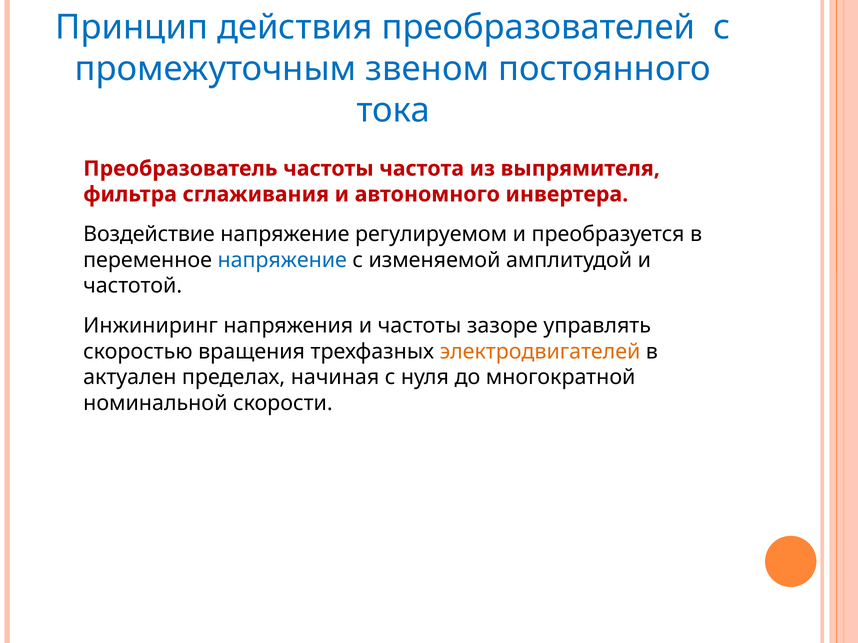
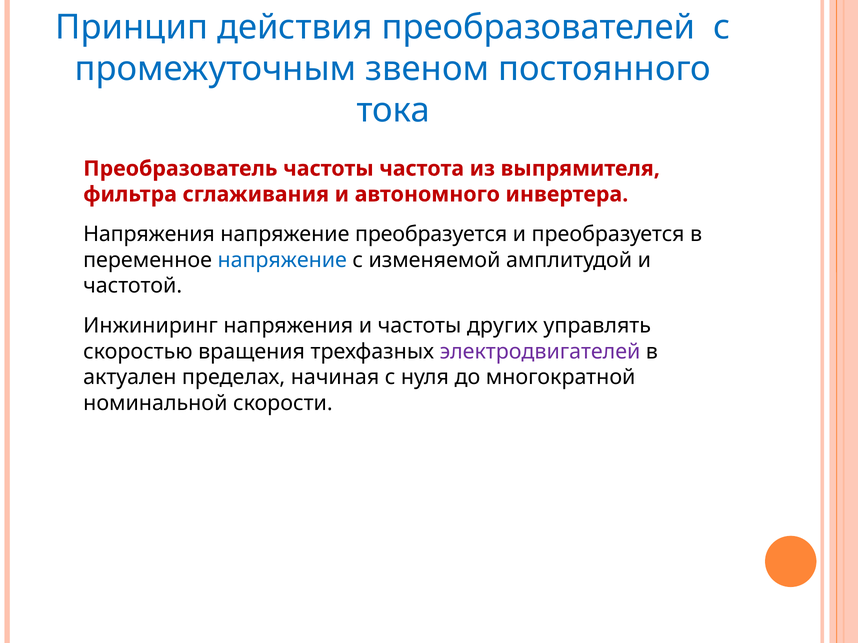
Воздействие: Воздействие -> Напряжения (149, 235)
напряжение регулируемом: регулируемом -> преобразуется (431, 235)
зазоре: зазоре -> других (502, 326)
электродвигателей colour: orange -> purple (540, 352)
